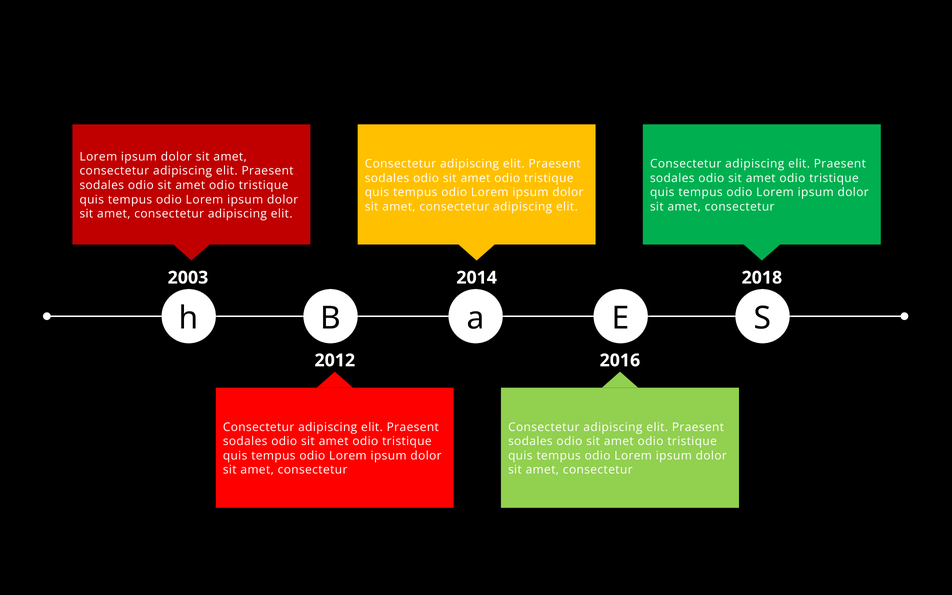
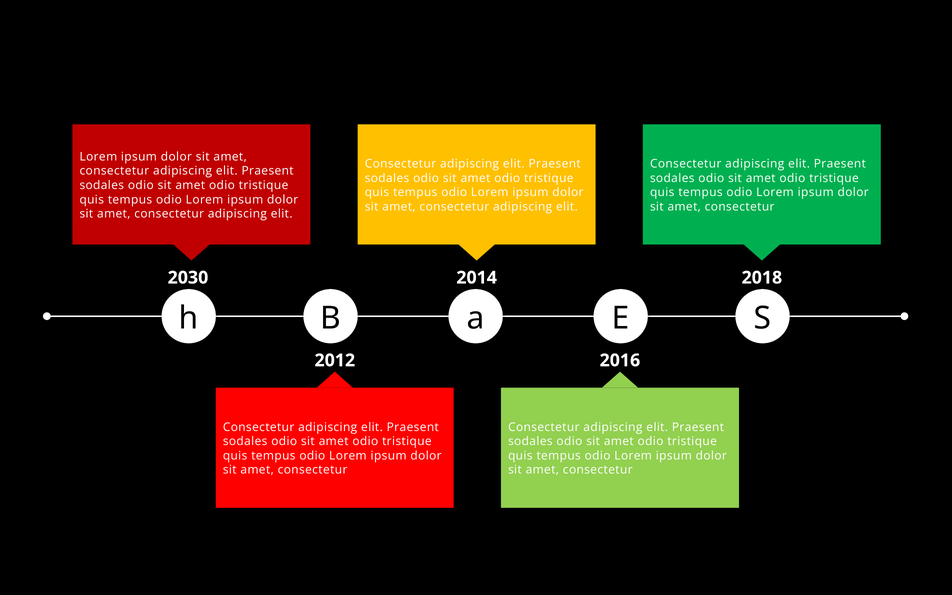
2003: 2003 -> 2030 (188, 278)
